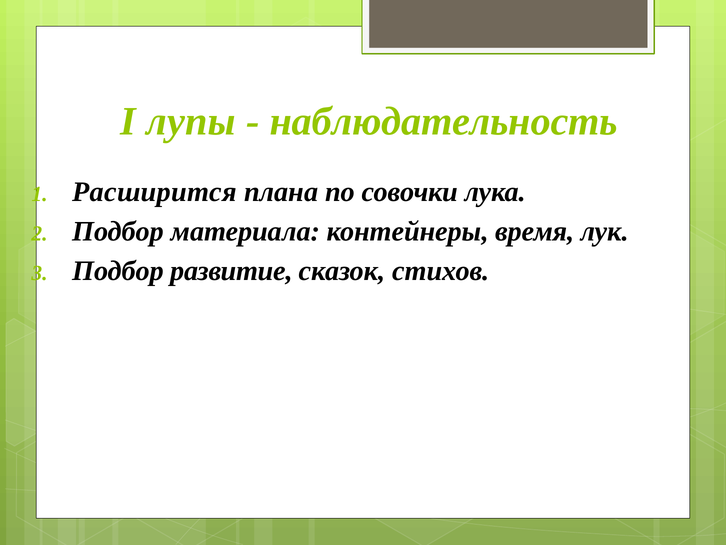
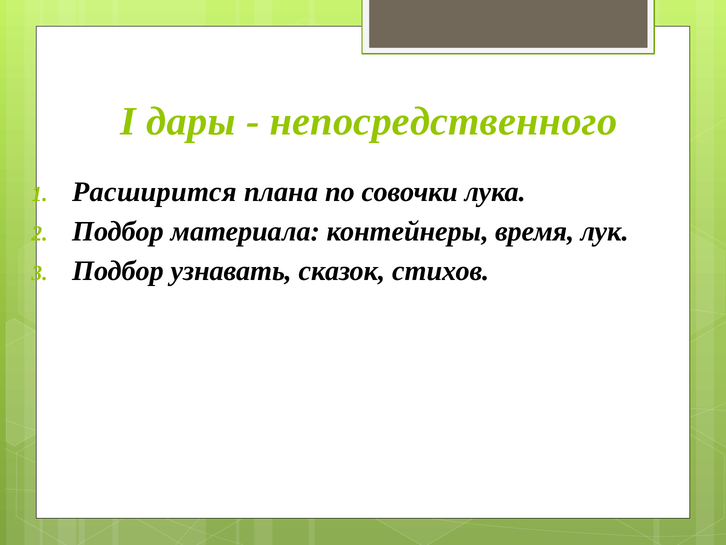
лупы: лупы -> дары (191, 121)
наблюдательность: наблюдательность -> непосредственного (443, 121)
развитие: развитие -> узнавать (231, 271)
